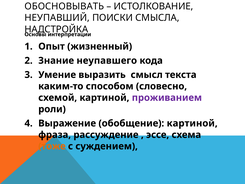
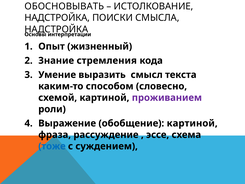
НЕУПАВШИЙ: НЕУПАВШИЙ -> НАДСТРОЙКА (57, 18)
неупавшего: неупавшего -> стремления (107, 61)
тоже colour: orange -> blue (52, 146)
